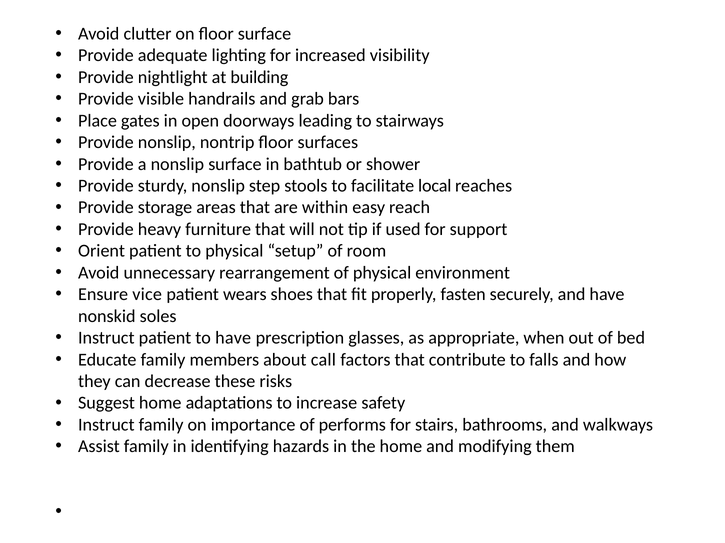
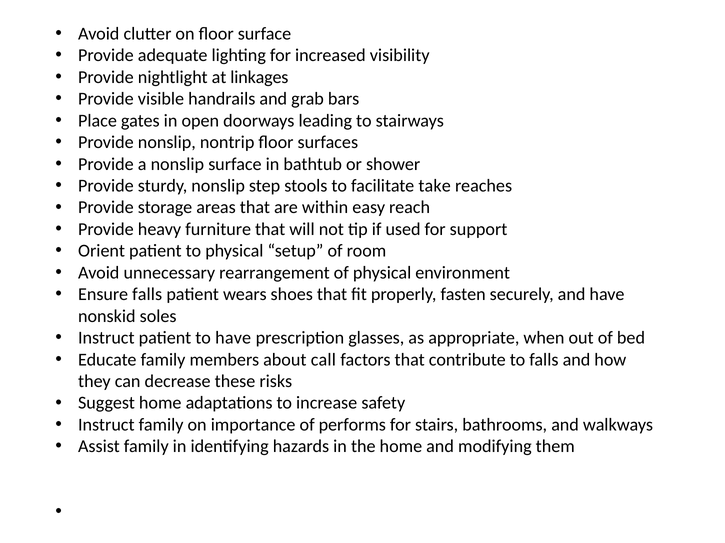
building: building -> linkages (259, 77)
local: local -> take (435, 186)
Ensure vice: vice -> falls (147, 295)
